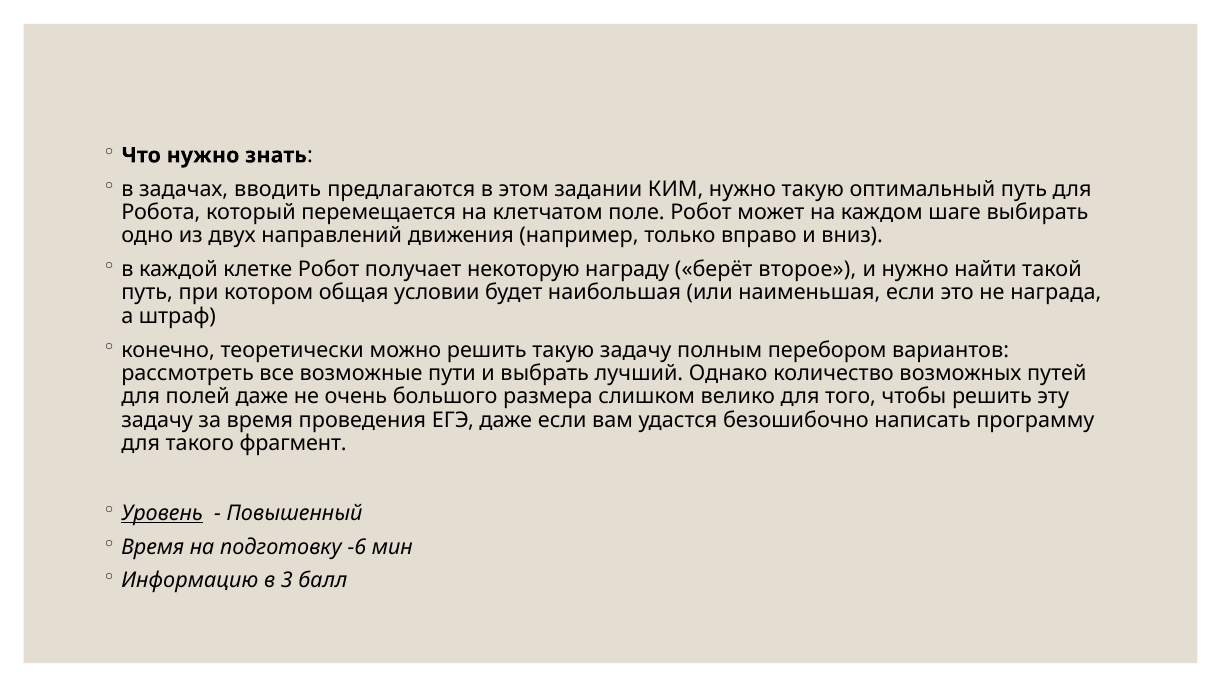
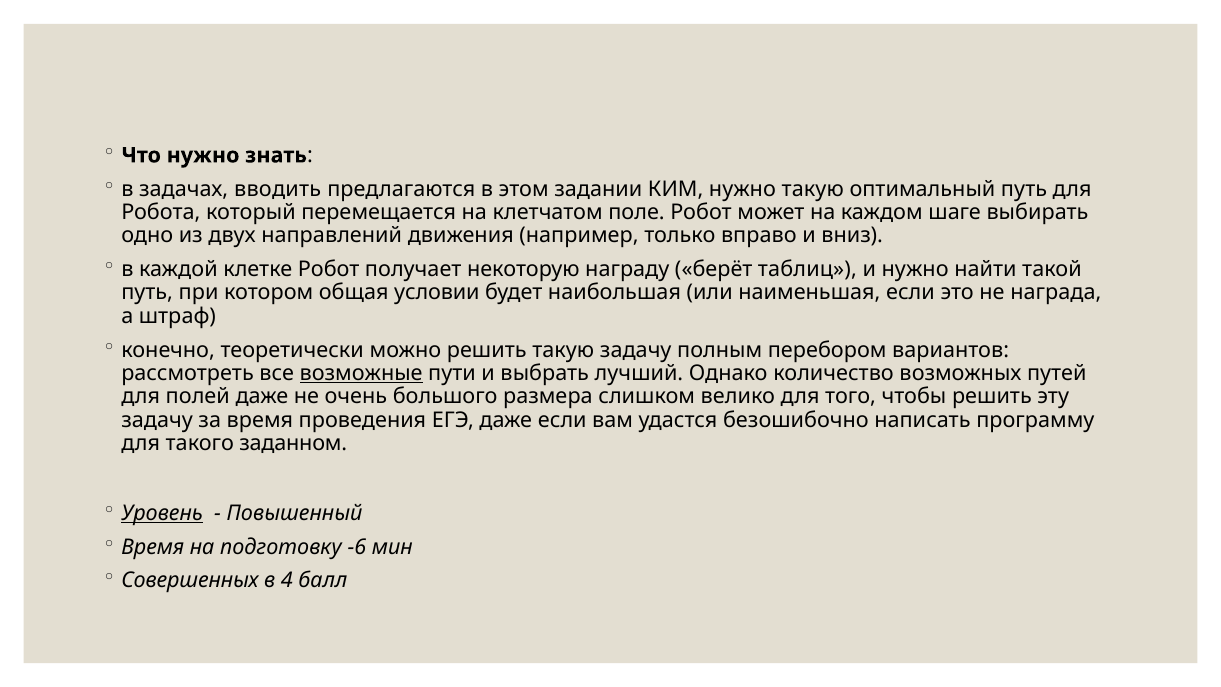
второе: второе -> таблиц (807, 269)
возможные underline: none -> present (361, 373)
фрагмент: фрагмент -> заданном (293, 443)
Информацию: Информацию -> Совершенных (190, 581)
3: 3 -> 4 (287, 581)
